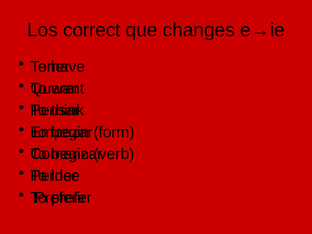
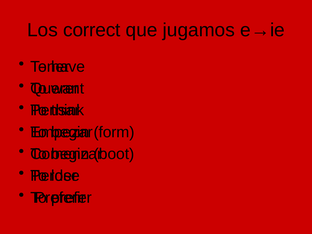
changes: changes -> jugamos (199, 30)
verb: verb -> boot (114, 154)
